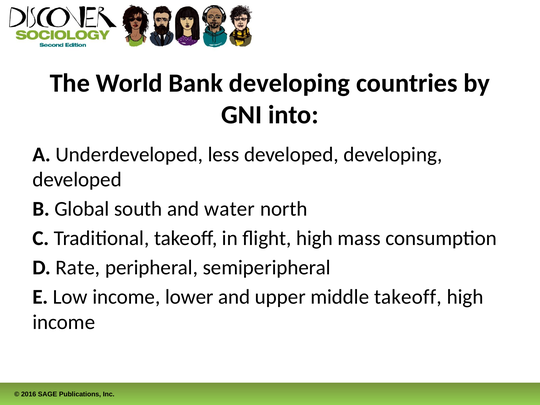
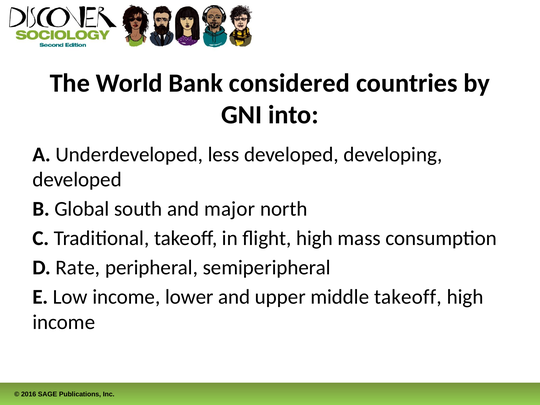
Bank developing: developing -> considered (289, 83)
water: water -> major (230, 209)
